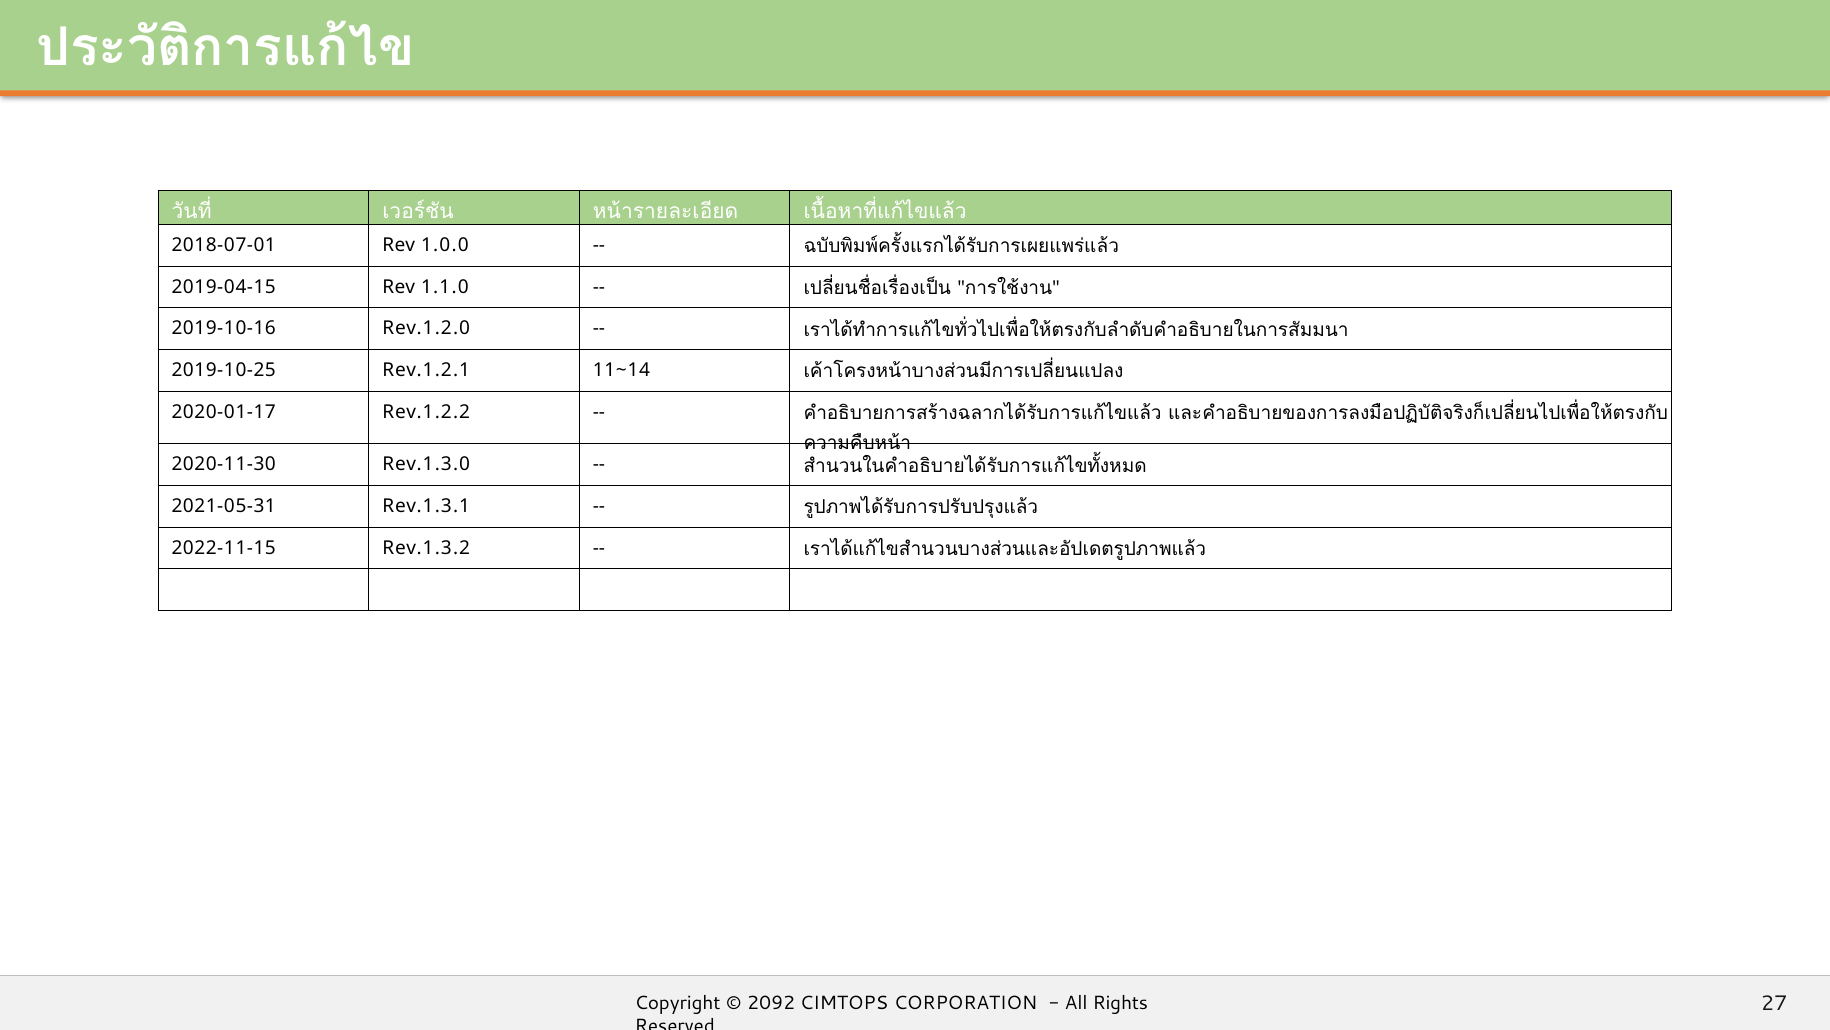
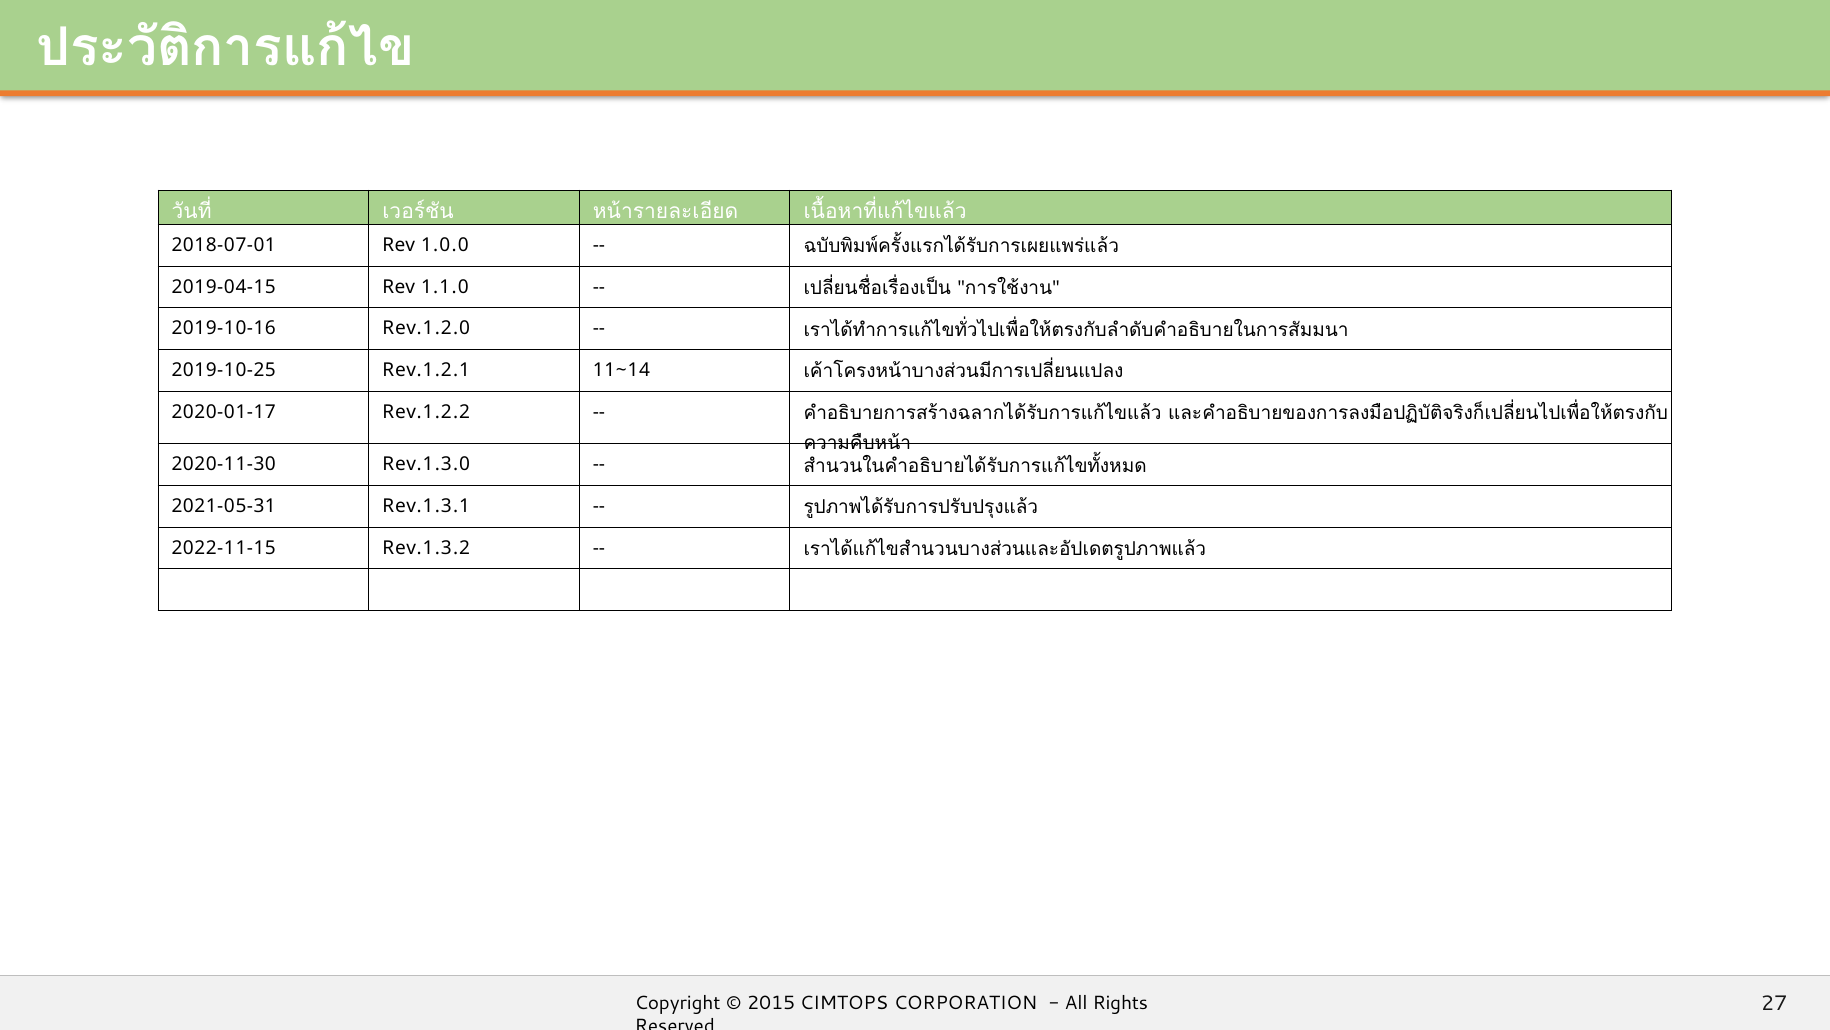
2092: 2092 -> 2015 (771, 1003)
